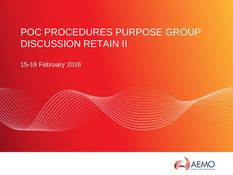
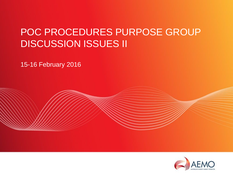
RETAIN: RETAIN -> ISSUES (101, 44)
